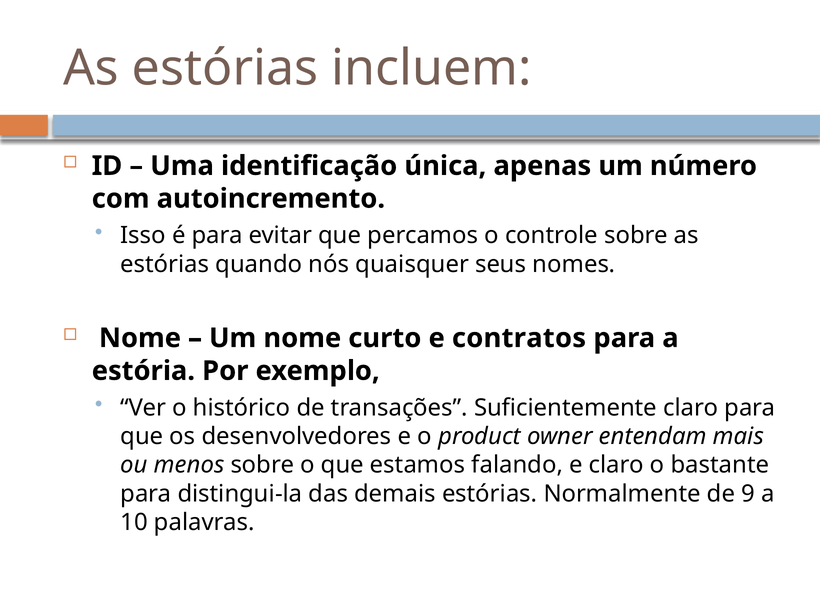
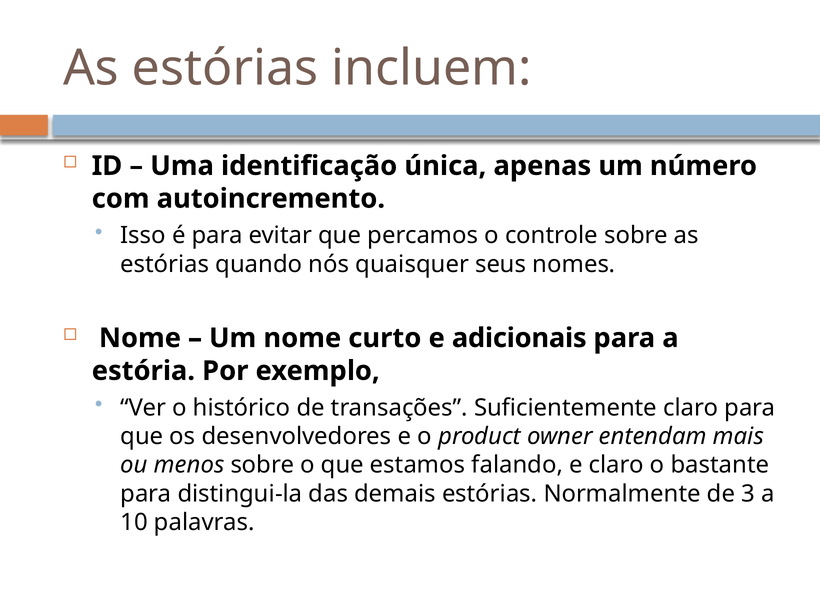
contratos: contratos -> adicionais (519, 338)
9: 9 -> 3 (748, 494)
